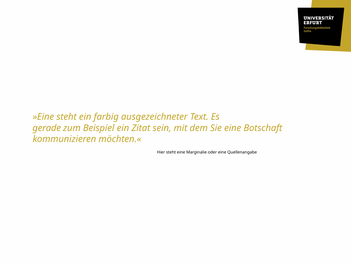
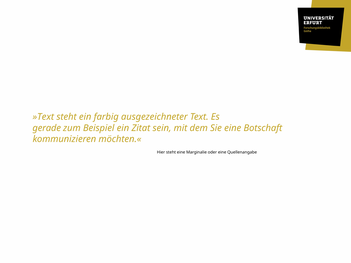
»Eine: »Eine -> »Text (43, 117)
